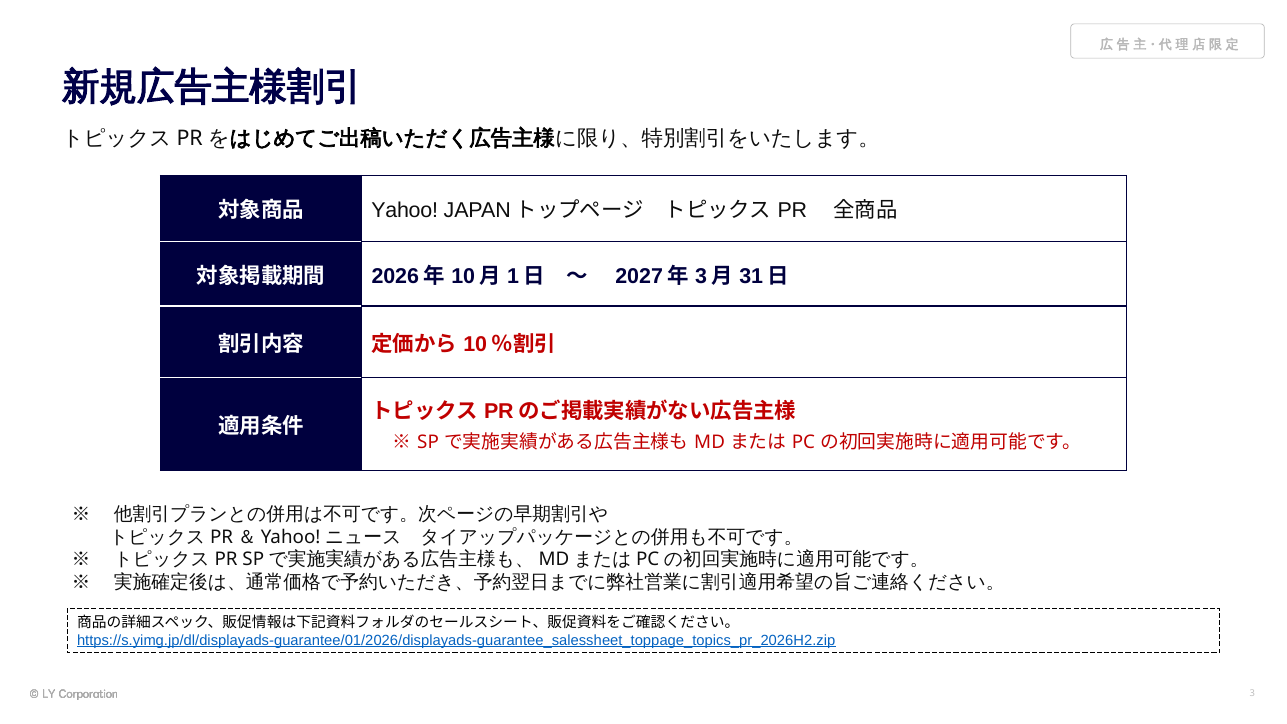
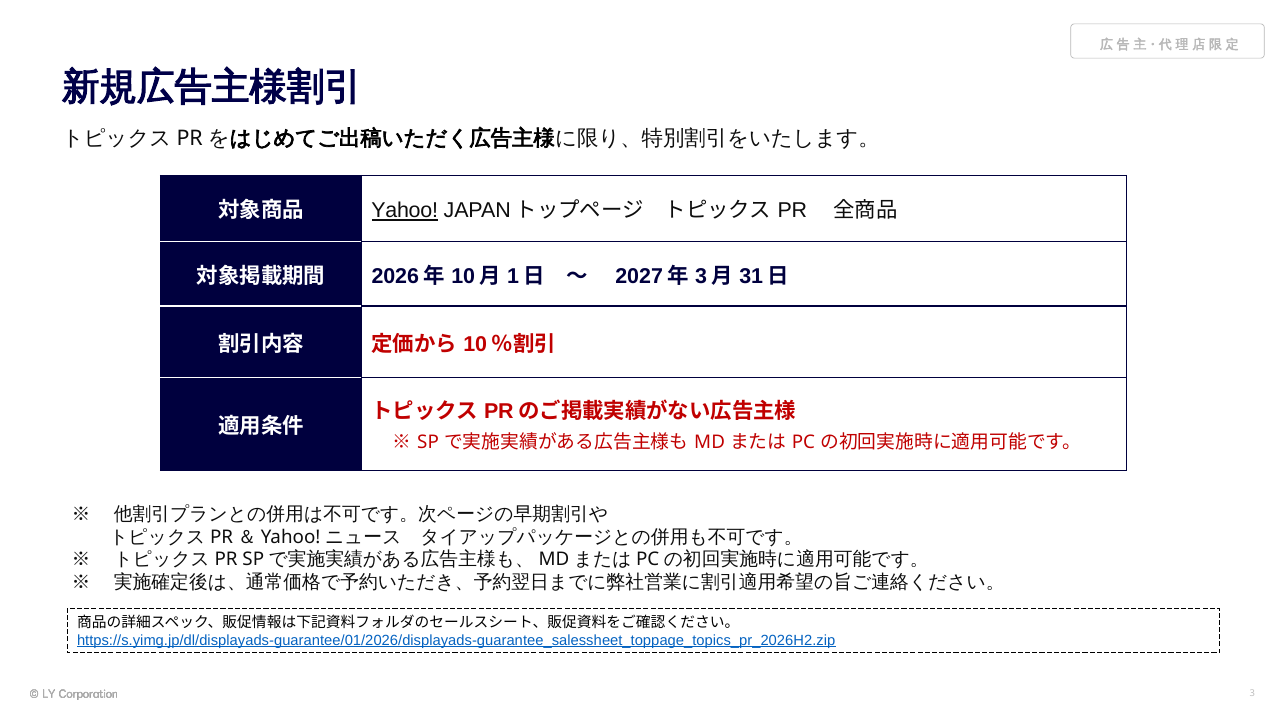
Yahoo underline: none -> present (405, 211)
